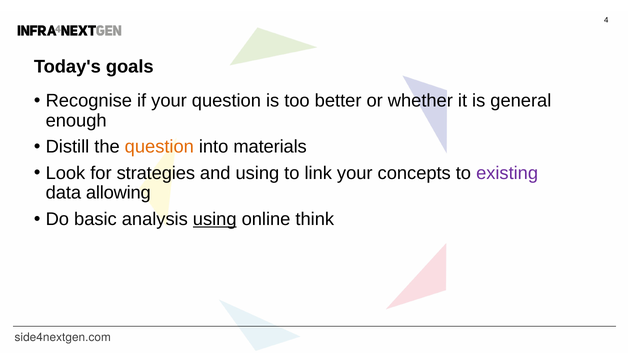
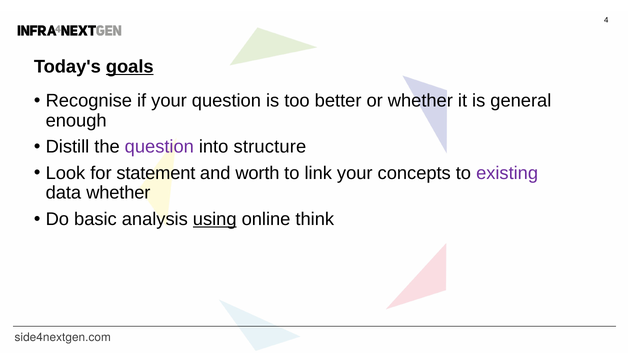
goals underline: none -> present (130, 67)
question colour: orange -> purple (159, 147)
materials: materials -> structure (270, 147)
strategies: strategies -> statement (156, 173)
and using: using -> worth (257, 173)
data allowing: allowing -> whether (118, 193)
